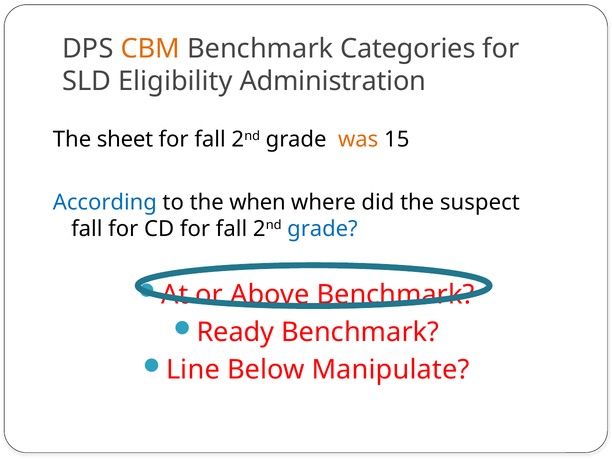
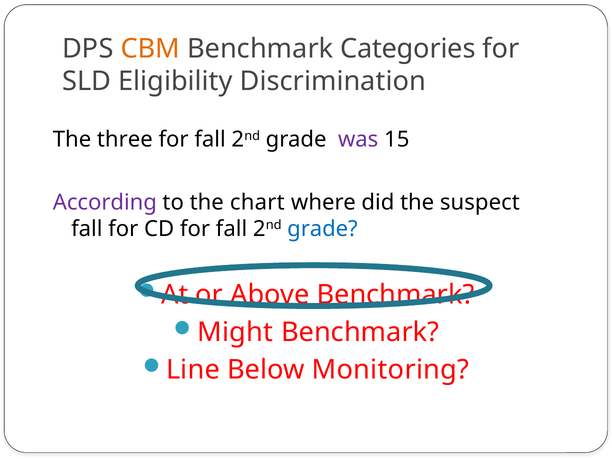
Administration: Administration -> Discrimination (333, 81)
sheet: sheet -> three (125, 139)
was colour: orange -> purple (358, 139)
According colour: blue -> purple (105, 202)
when: when -> chart (257, 202)
Ready: Ready -> Might (235, 332)
Manipulate: Manipulate -> Monitoring (390, 370)
